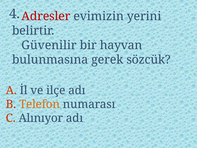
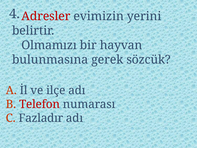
Güvenilir: Güvenilir -> Olmamızı (49, 45)
Telefon colour: orange -> red (40, 104)
Alınıyor: Alınıyor -> Fazladır (41, 118)
